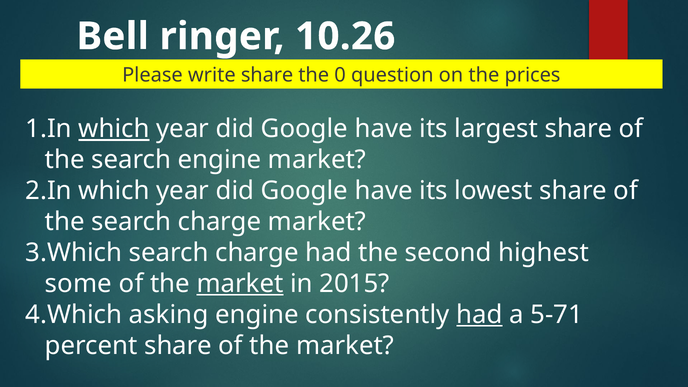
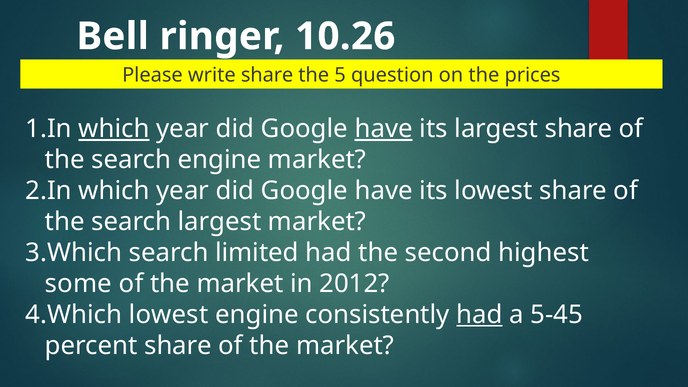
0: 0 -> 5 (340, 75)
have underline: none -> present (384, 129)
the search charge: charge -> largest (220, 222)
charge: charge -> limited (257, 253)
market underline: present -> none (240, 284)
2015: 2015 -> 2012 (355, 284)
asking: asking -> lowest (169, 315)
5-71: 5-71 -> 5-45 (557, 315)
